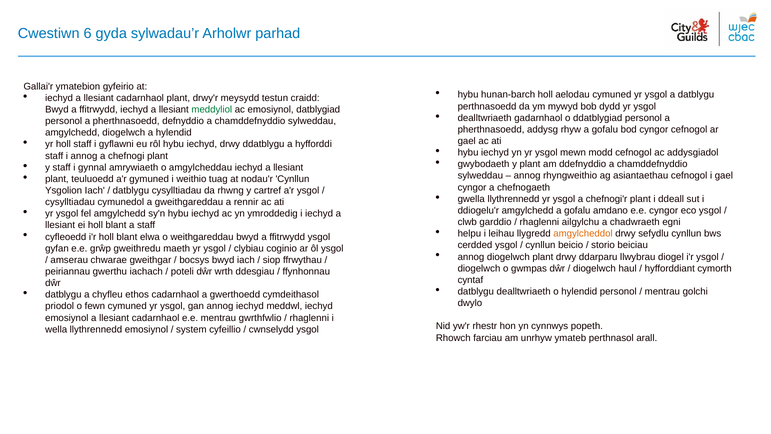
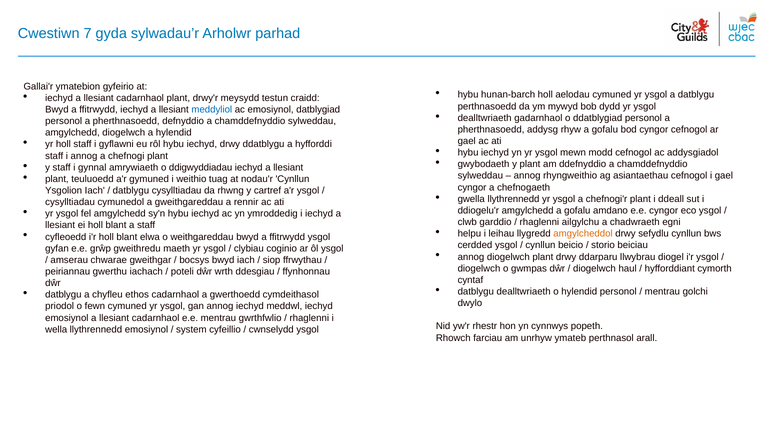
6: 6 -> 7 (88, 34)
meddyliol colour: green -> blue (212, 109)
amgylcheddau: amgylcheddau -> ddigwyddiadau (201, 167)
